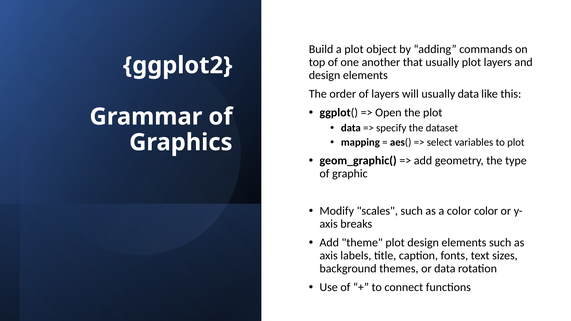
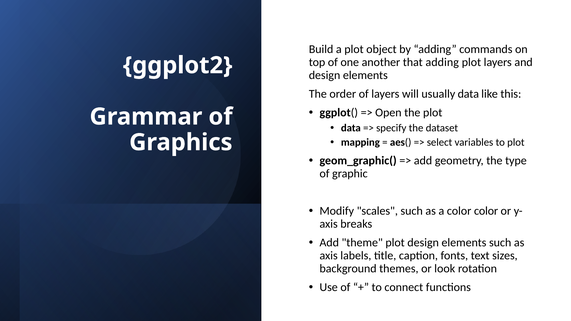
that usually: usually -> adding (442, 62)
or data: data -> look (445, 269)
